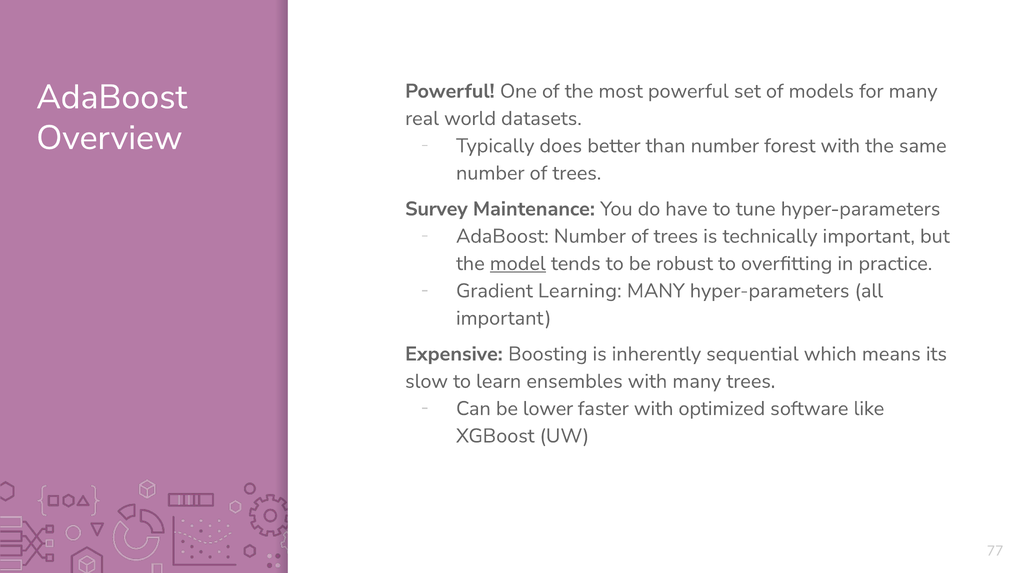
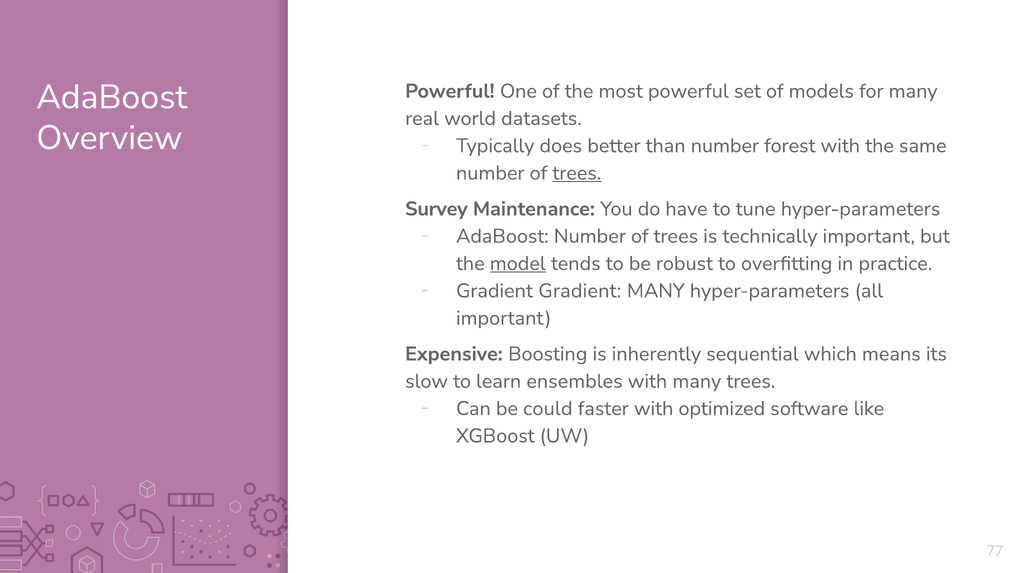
trees underline: none -> present (577, 173)
Gradient Learning: Learning -> Gradient (580, 291)
lower: lower -> could (548, 408)
